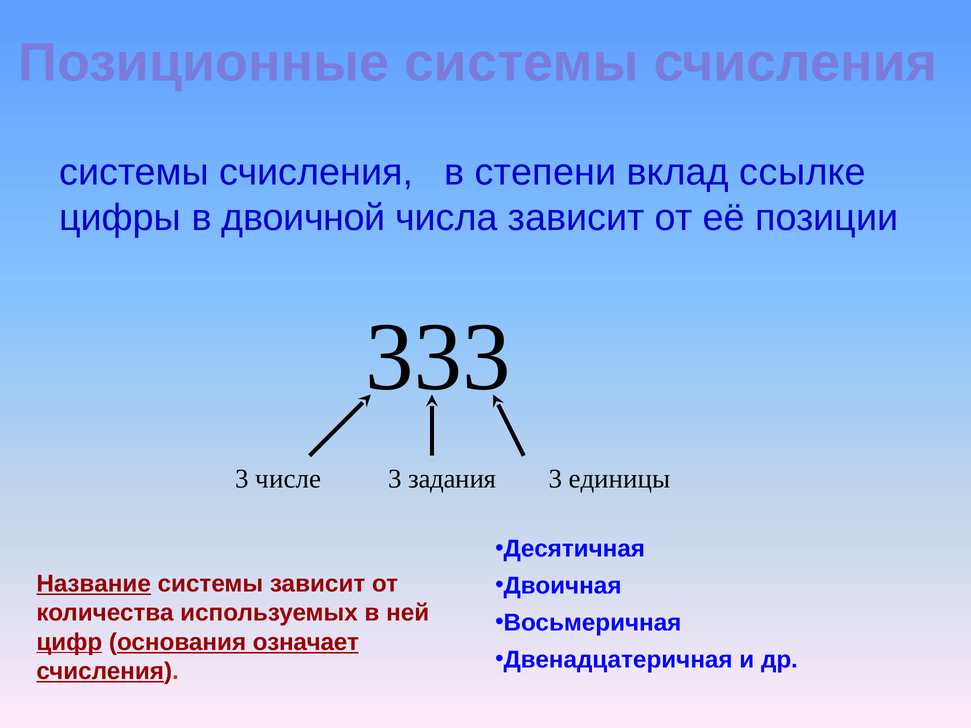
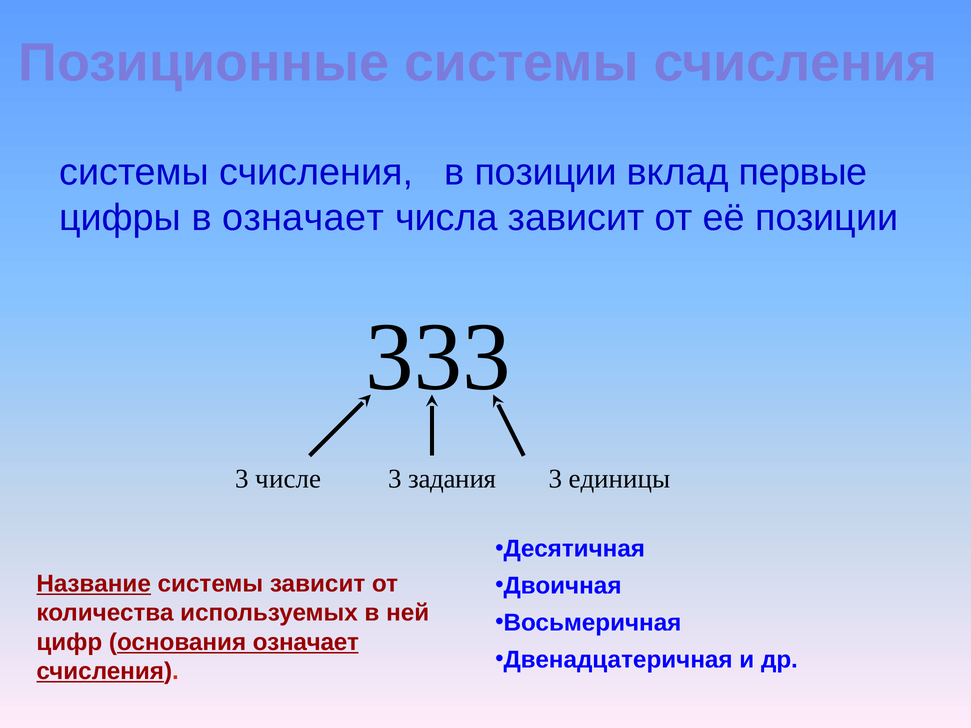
в степени: степени -> позиции (546, 172)
ссылке: ссылке -> первые (803, 172)
в двоичной: двоичной -> означает (303, 218)
цифр underline: present -> none (69, 642)
